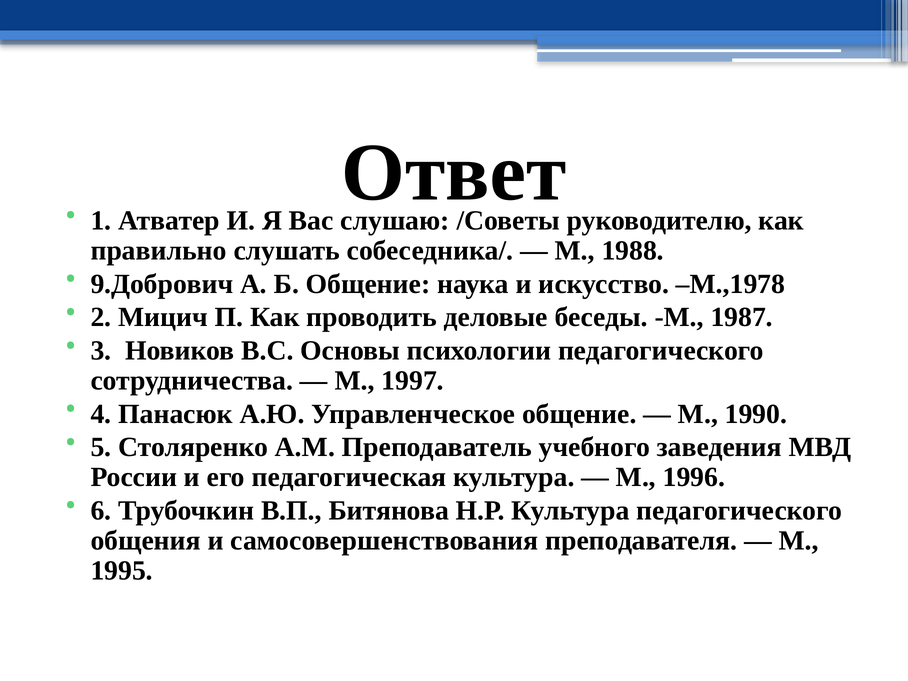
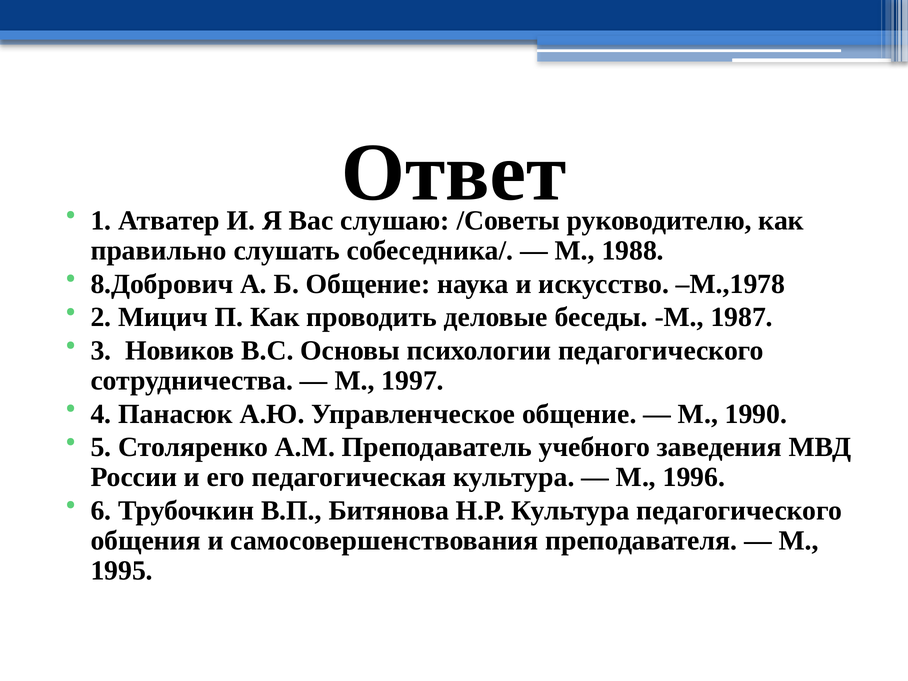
9.Добрович: 9.Добрович -> 8.Добрович (162, 284)
